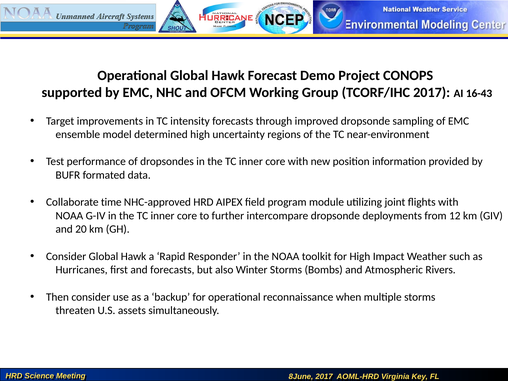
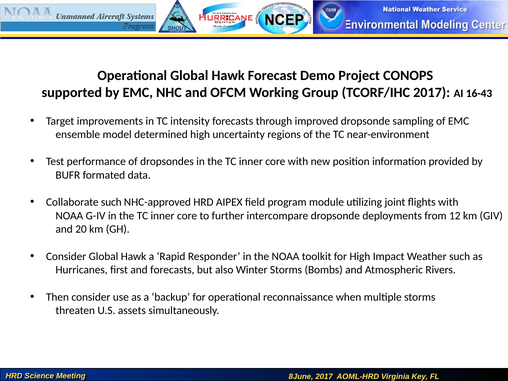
Collaborate time: time -> such (111, 202)
